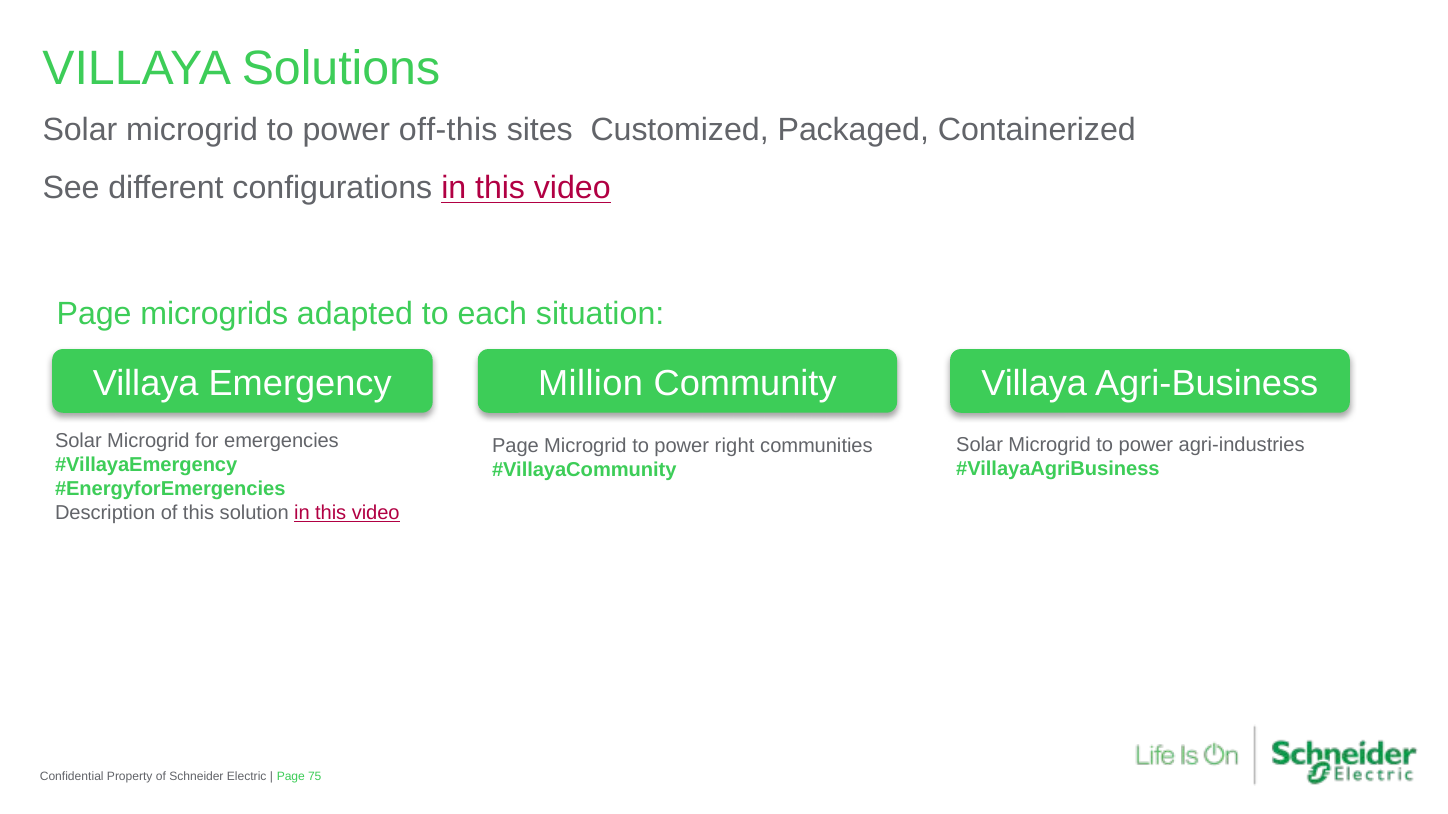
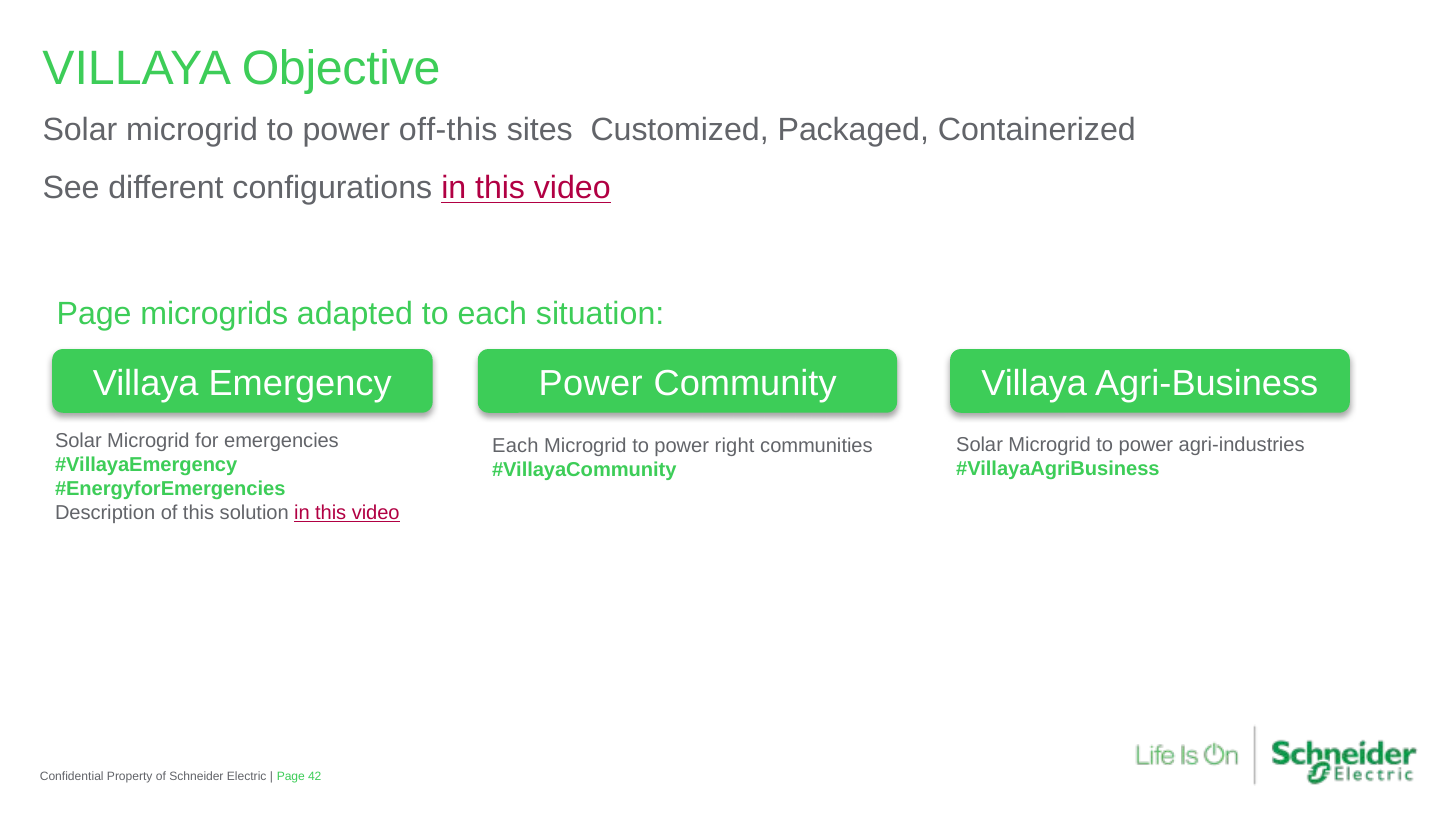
Solutions: Solutions -> Objective (341, 69)
Million: Million -> Power (591, 384)
Page: Page -> Each (515, 446)
75: 75 -> 42 (315, 777)
